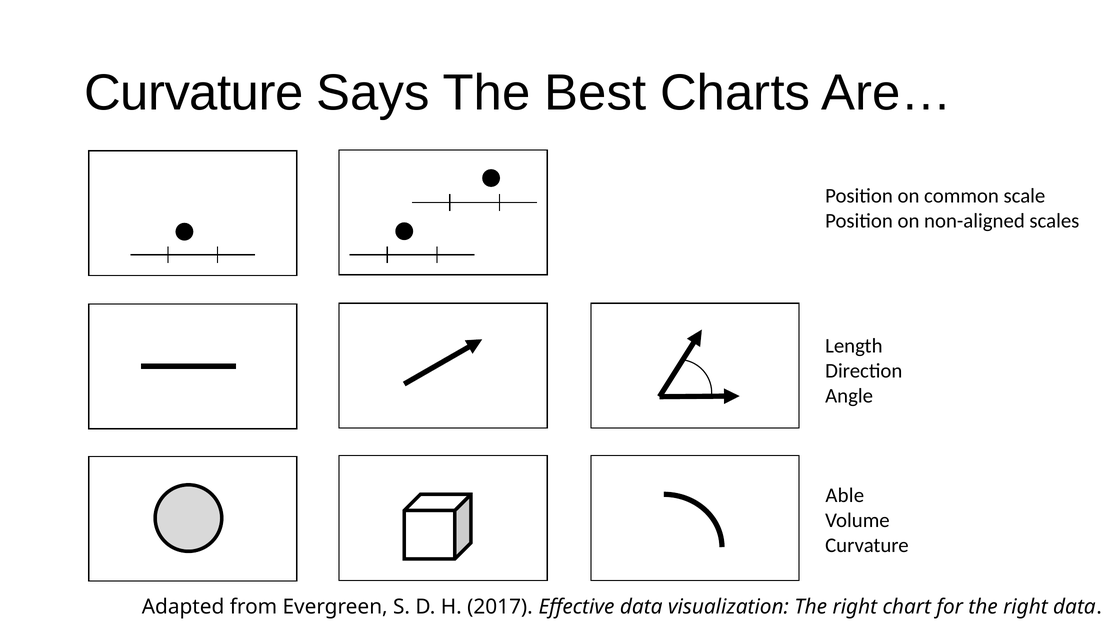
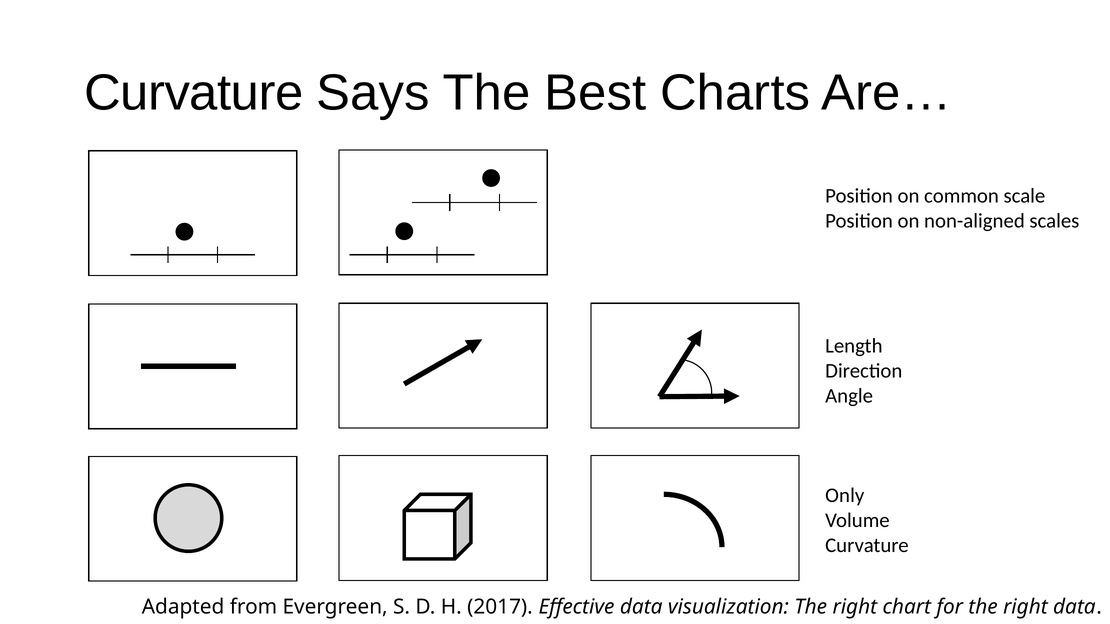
Able: Able -> Only (845, 496)
